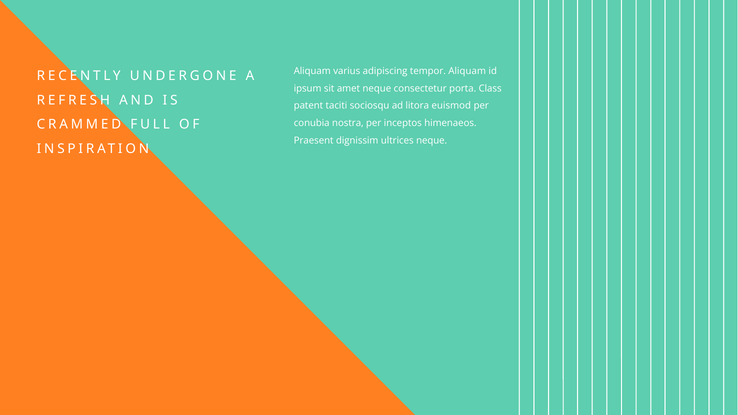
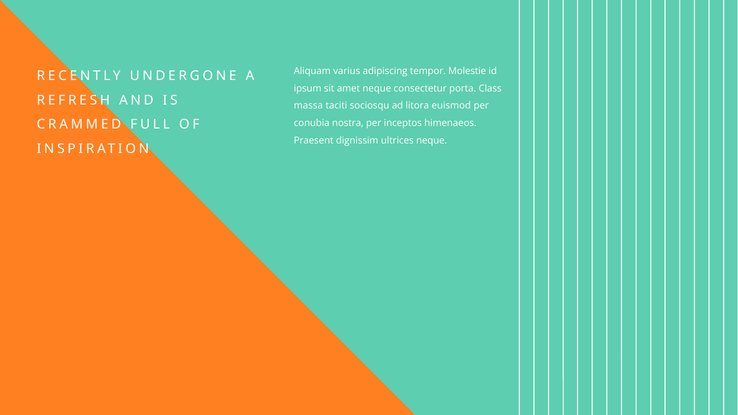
tempor Aliquam: Aliquam -> Molestie (467, 71)
patent: patent -> massa (308, 106)
